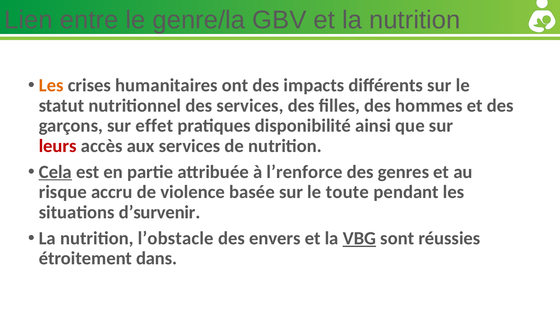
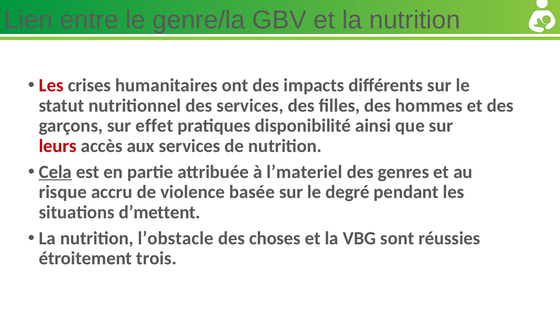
Les colour: orange -> red (51, 85)
l’renforce: l’renforce -> l’materiel (304, 172)
toute: toute -> degré (347, 192)
d’survenir: d’survenir -> d’mettent (160, 212)
envers: envers -> choses (275, 238)
VBG underline: present -> none (359, 238)
dans: dans -> trois (156, 258)
